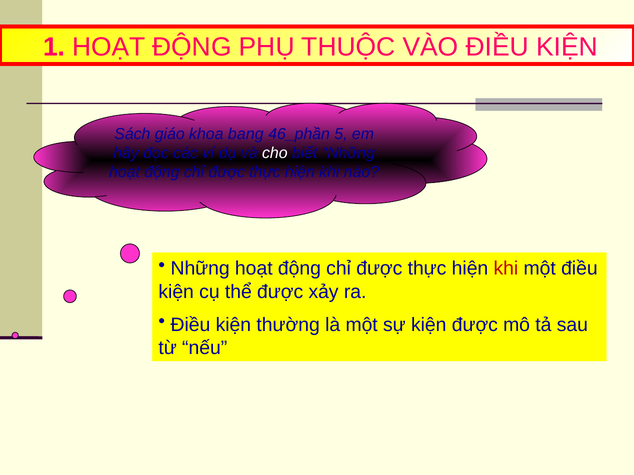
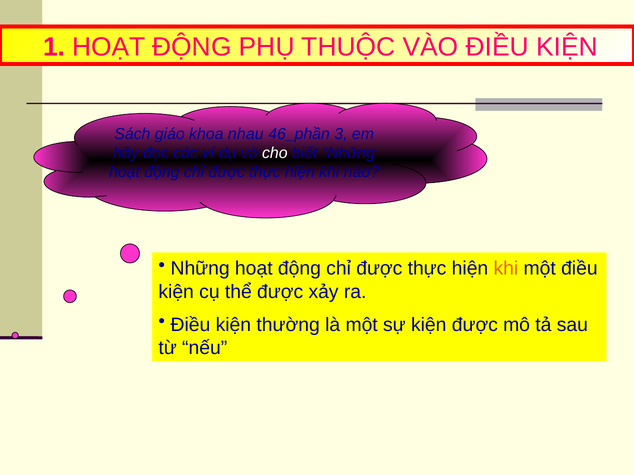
bang: bang -> nhau (246, 134)
5: 5 -> 3 (341, 134)
khi colour: red -> orange (506, 269)
